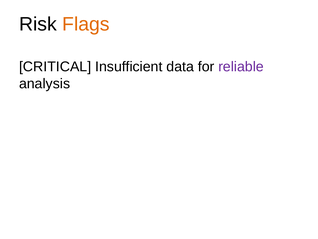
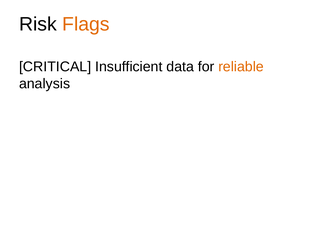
reliable colour: purple -> orange (241, 67)
